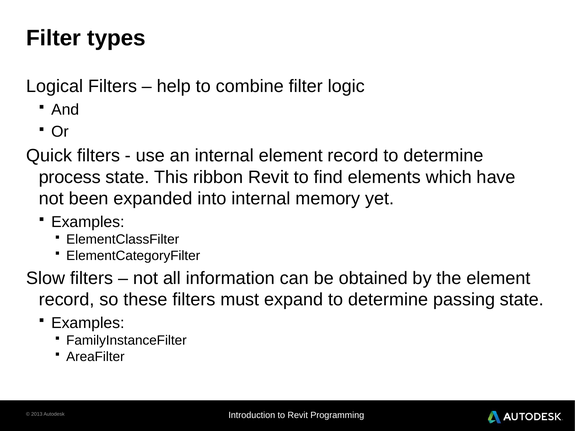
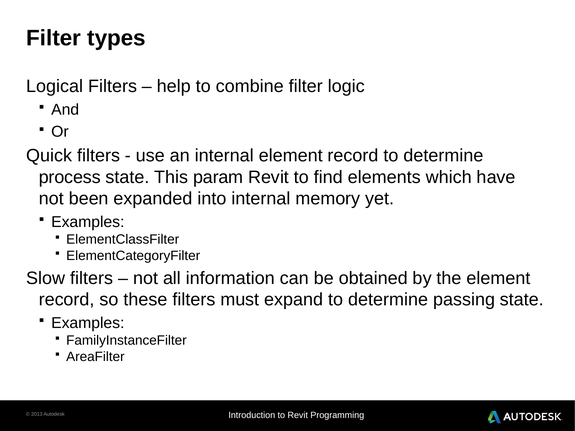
ribbon: ribbon -> param (218, 177)
